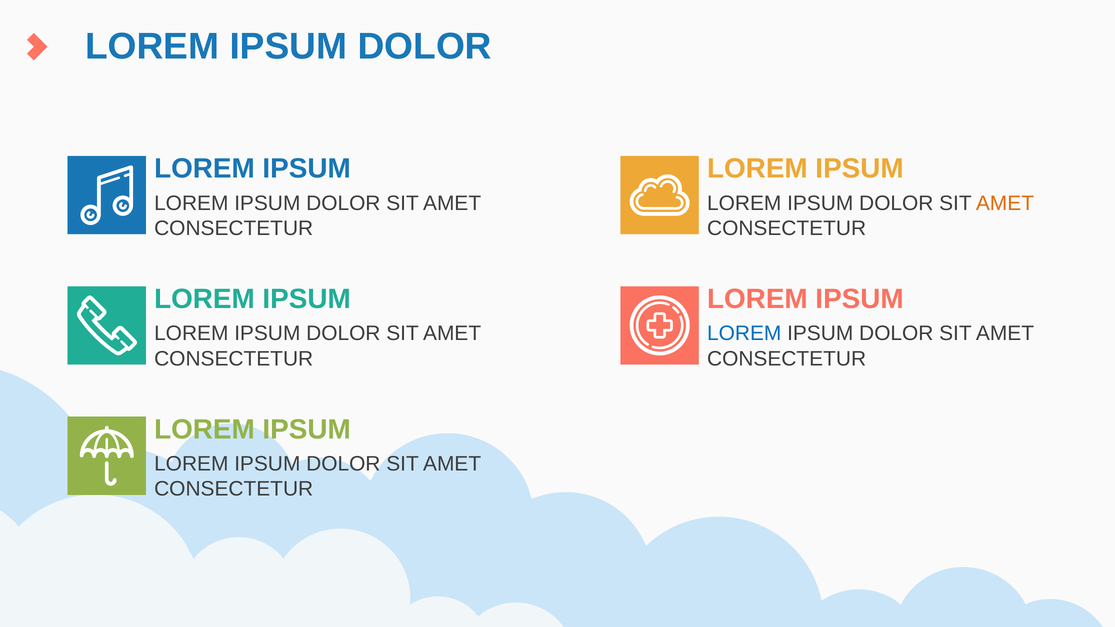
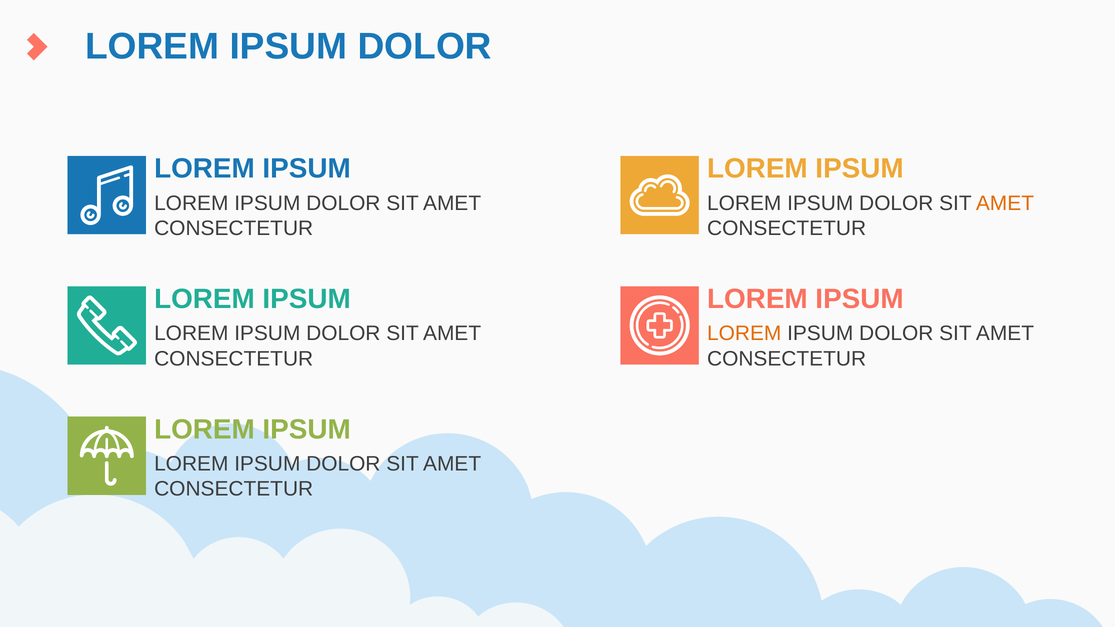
LOREM colour: blue -> orange (744, 334)
